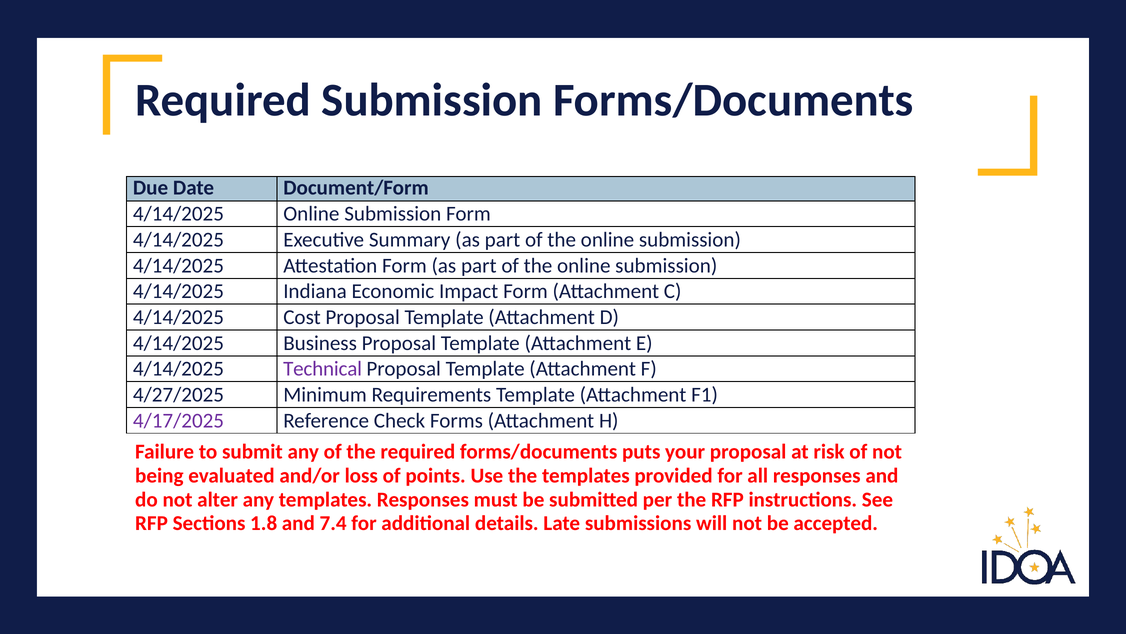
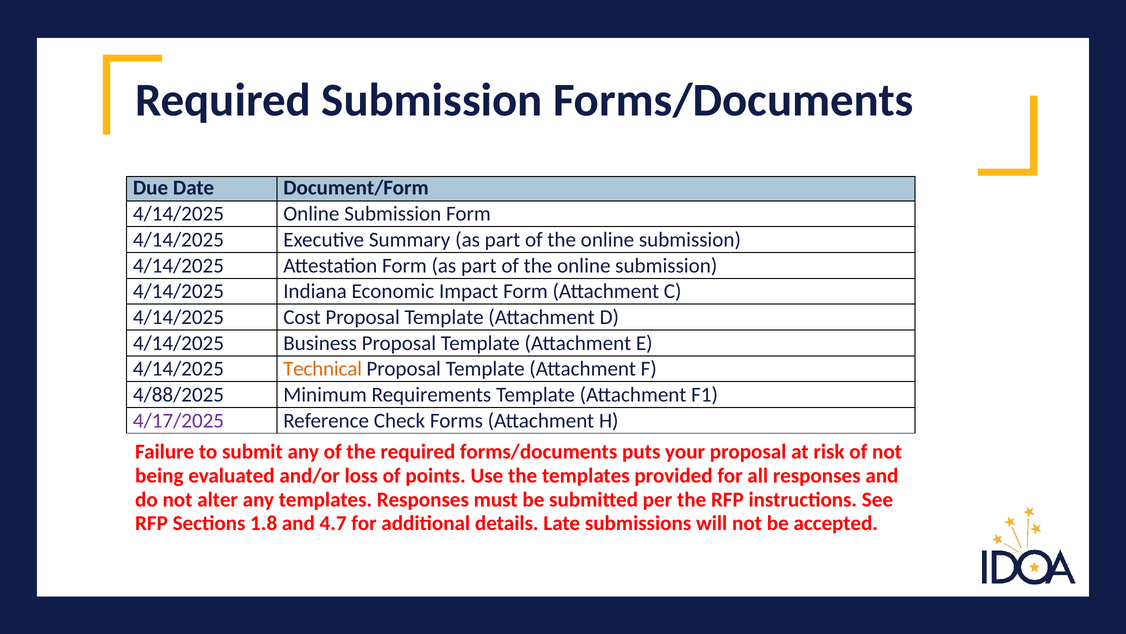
Technical colour: purple -> orange (323, 369)
4/27/2025: 4/27/2025 -> 4/88/2025 (179, 394)
7.4: 7.4 -> 4.7 (333, 523)
